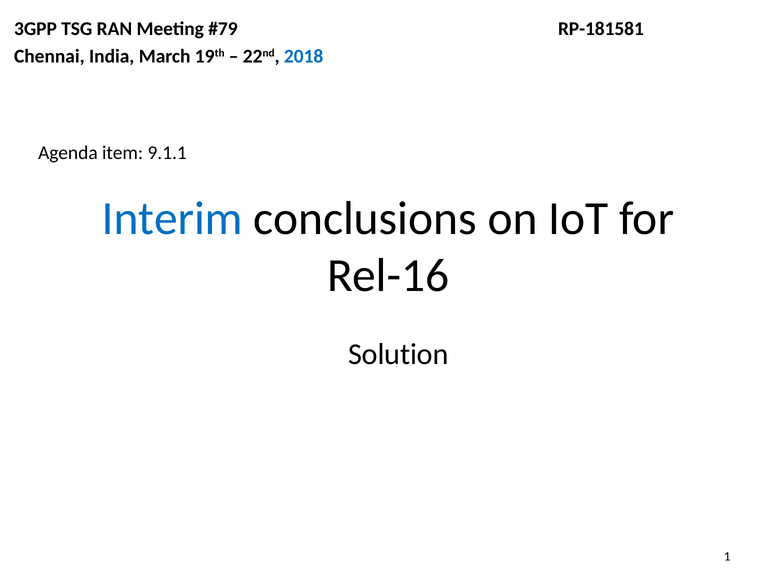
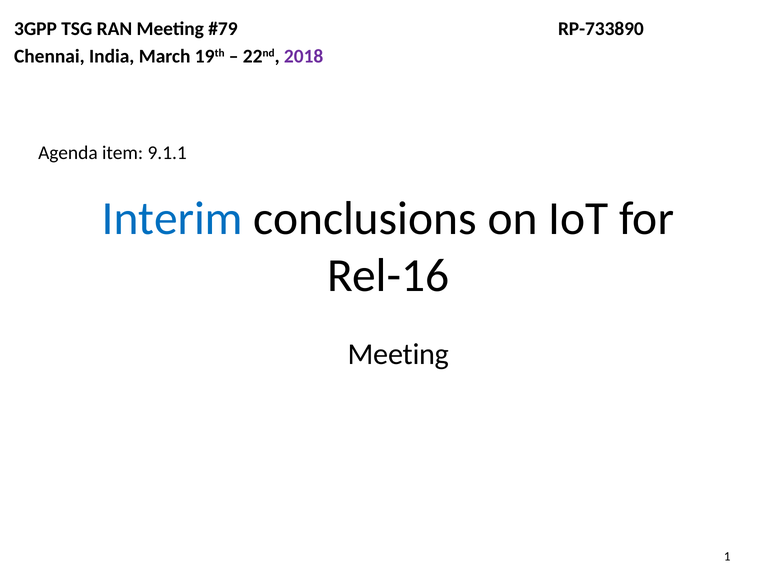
RP-181581: RP-181581 -> RP-733890 (601, 29)
2018 colour: blue -> purple (304, 56)
Solution: Solution -> Meeting (398, 354)
